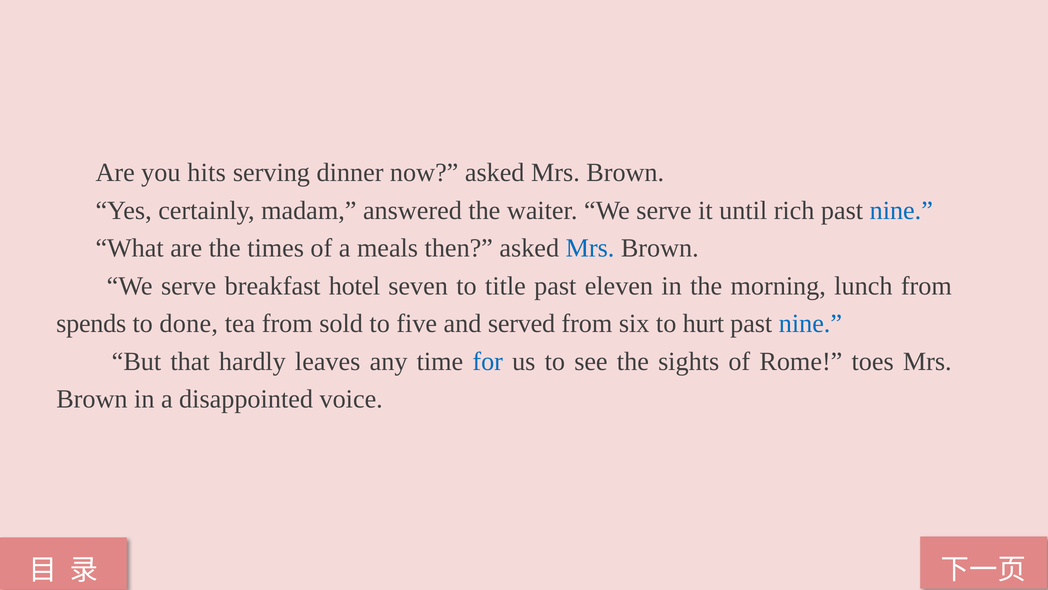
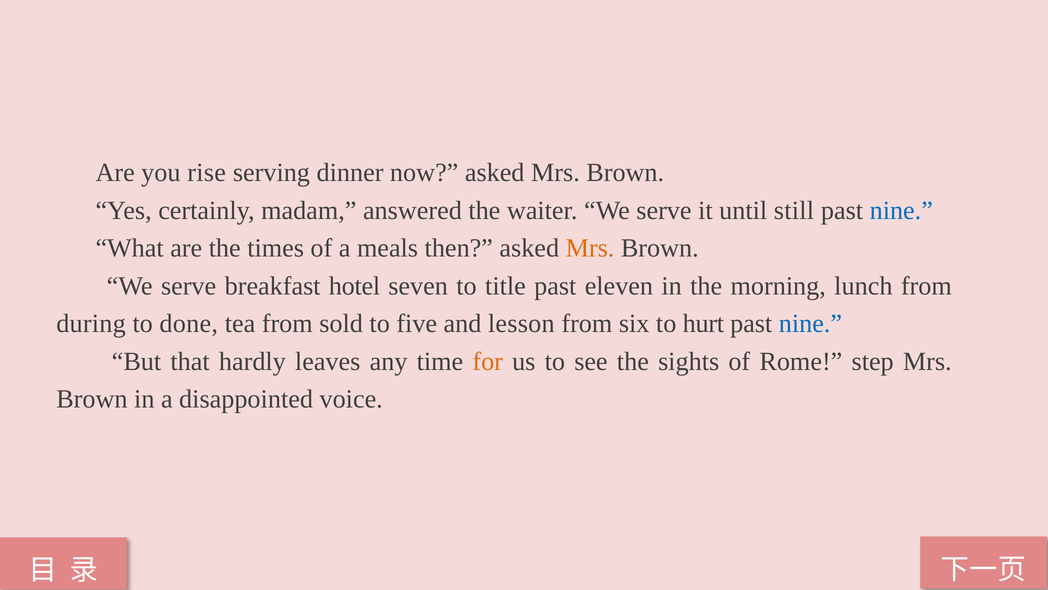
hits: hits -> rise (207, 173)
rich: rich -> still (794, 210)
Mrs colour: blue -> orange (590, 248)
spends: spends -> during (91, 323)
served: served -> lesson (521, 323)
for colour: blue -> orange (488, 361)
toes: toes -> step (873, 361)
